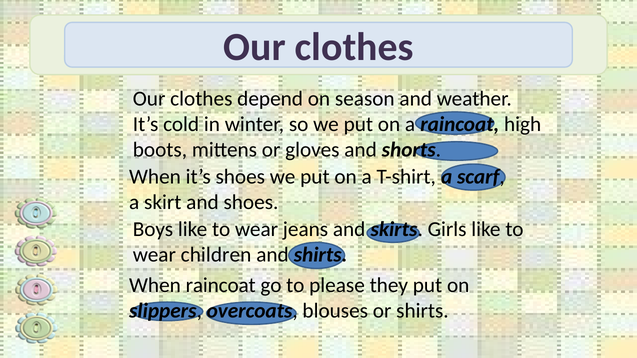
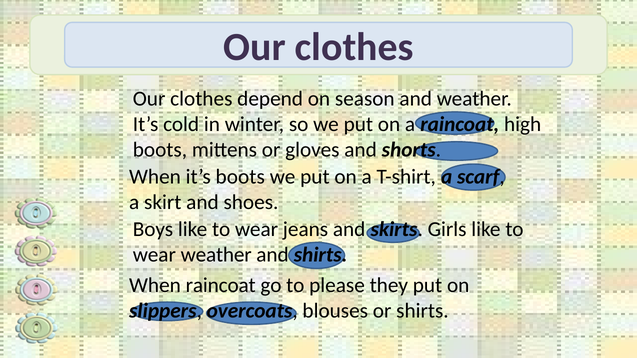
it’s shoes: shoes -> boots (240, 177)
wear children: children -> weather (216, 255)
